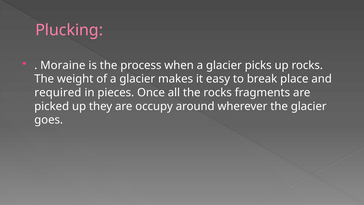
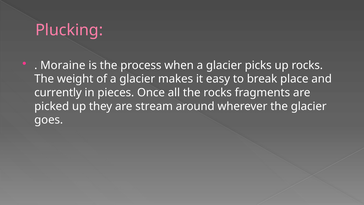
required: required -> currently (58, 92)
occupy: occupy -> stream (154, 106)
